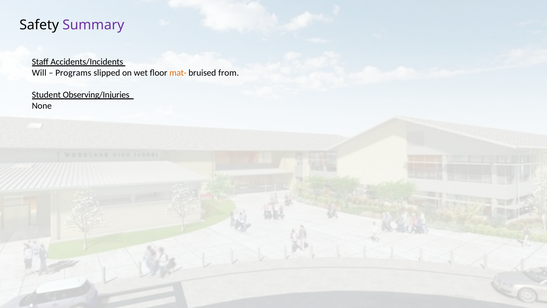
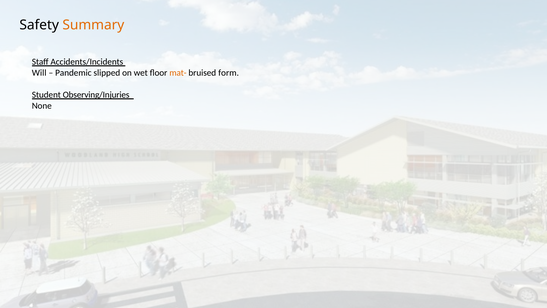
Summary colour: purple -> orange (93, 25)
Programs: Programs -> Pandemic (73, 73)
from: from -> form (229, 73)
